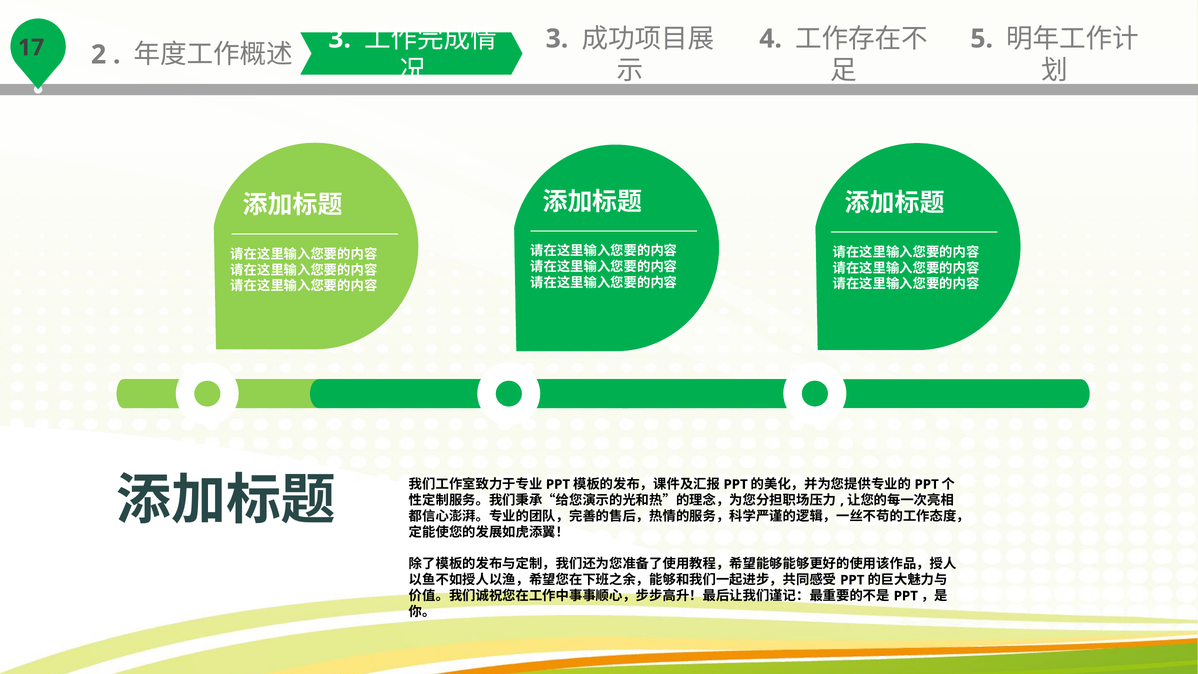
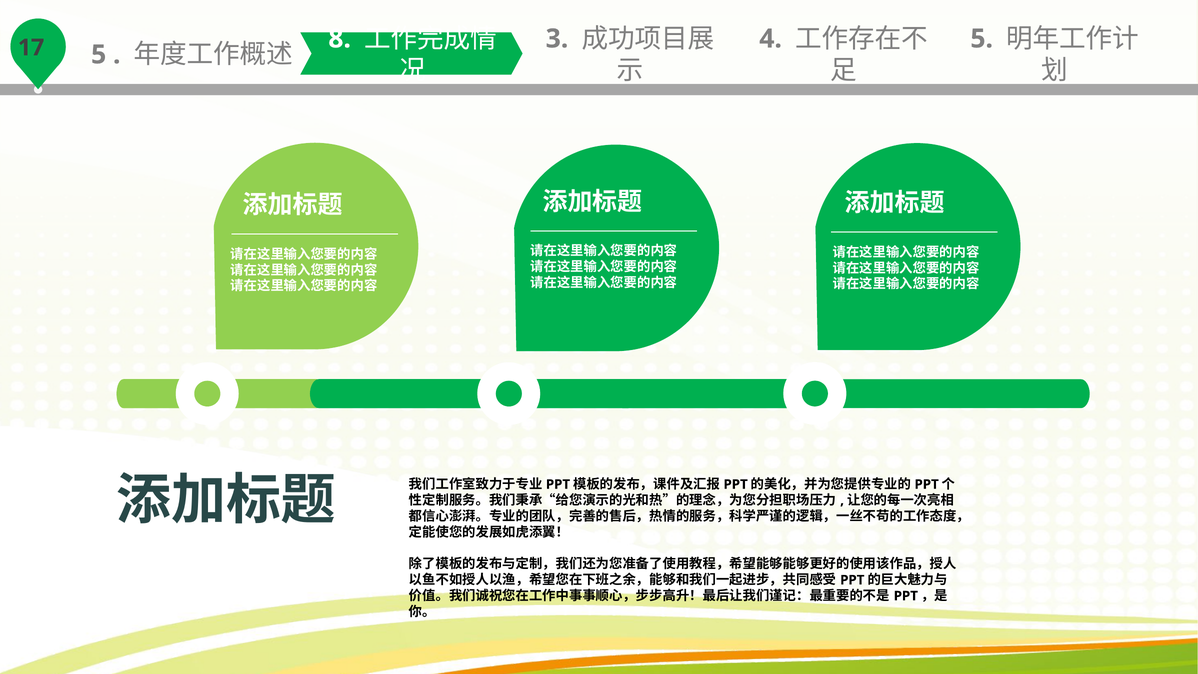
2: 2 -> 5 (99, 55)
3: 3 -> 8 (340, 39)
